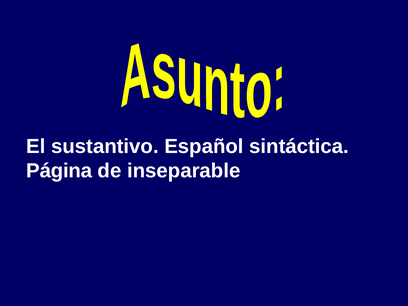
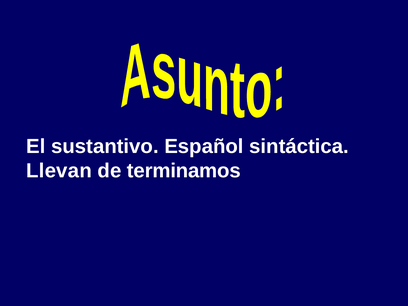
Página: Página -> Llevan (59, 171)
inseparable: inseparable -> terminamos (184, 171)
